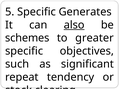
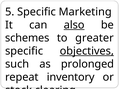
Generates: Generates -> Marketing (85, 12)
objectives underline: none -> present (87, 51)
significant: significant -> prolonged (87, 64)
tendency: tendency -> inventory (71, 77)
